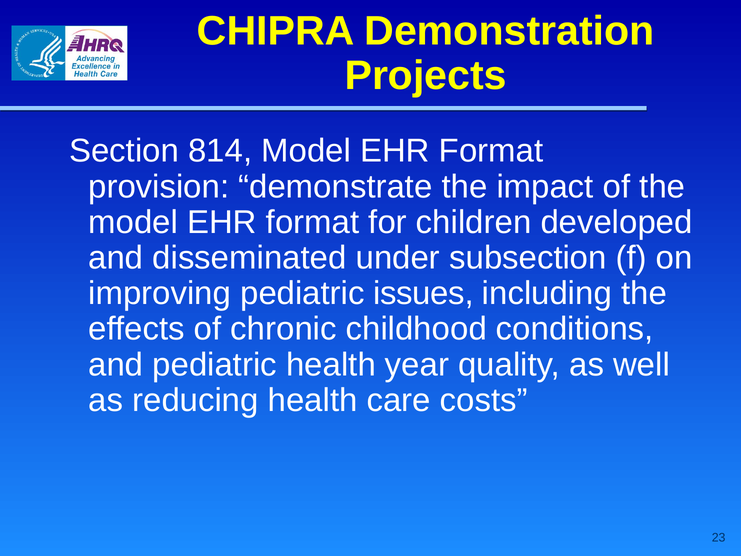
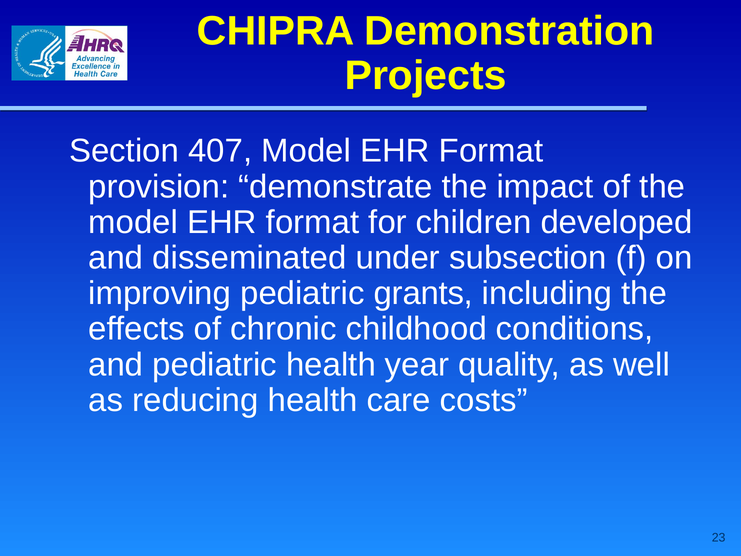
814: 814 -> 407 (220, 151)
issues: issues -> grants (423, 293)
